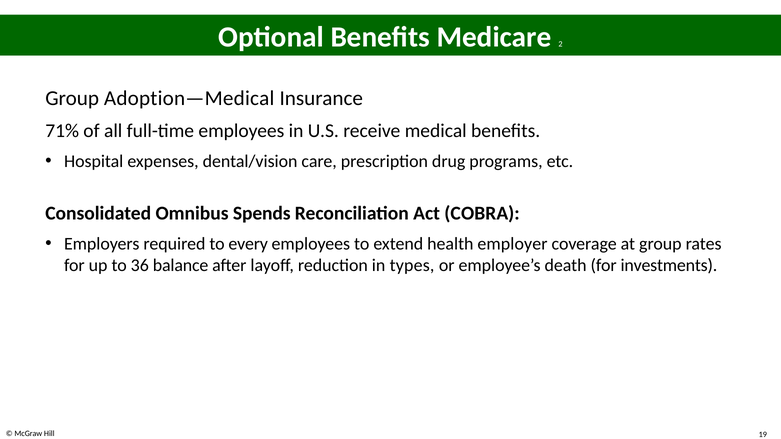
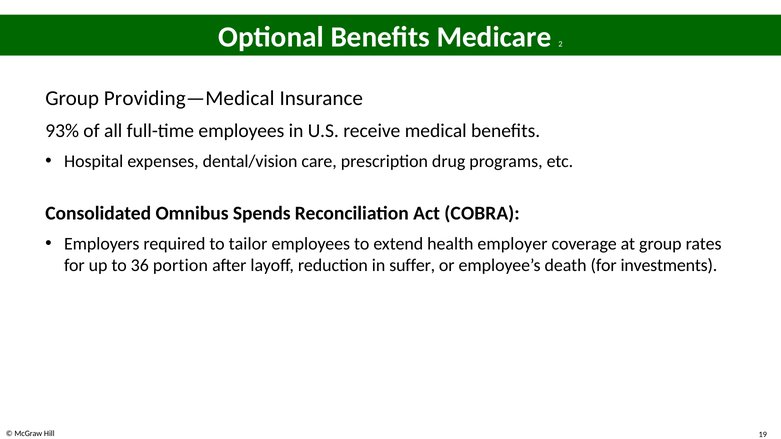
Adoption—Medical: Adoption—Medical -> Providing—Medical (189, 99)
71%: 71% -> 93% (62, 131)
every: every -> tailor (248, 244)
balance: balance -> portion (180, 265)
types: types -> suffer (412, 265)
